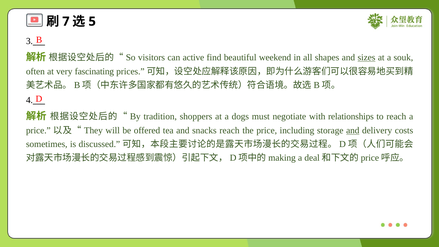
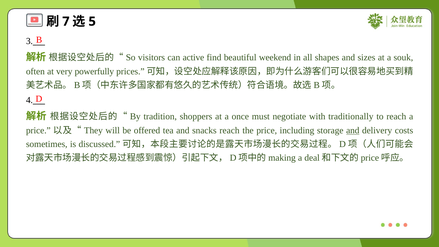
sizes underline: present -> none (366, 58)
fascinating: fascinating -> powerfully (94, 72)
dogs: dogs -> once (240, 117)
relationships: relationships -> traditionally (351, 117)
